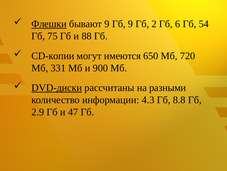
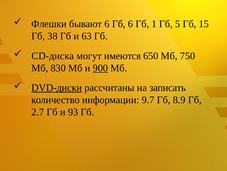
Флешки underline: present -> none (49, 24)
бывают 9: 9 -> 6 (107, 24)
Гб 9: 9 -> 6 (131, 24)
2: 2 -> 1 (154, 24)
Гб 6: 6 -> 5 (178, 24)
54: 54 -> 15 (204, 24)
75: 75 -> 38 (53, 36)
88: 88 -> 63 (87, 36)
CD-копии: CD-копии -> CD-диска (53, 56)
720: 720 -> 750 (188, 56)
331: 331 -> 830 (58, 68)
900 underline: none -> present (100, 68)
разными: разными -> записать (168, 87)
4.3: 4.3 -> 9.7 (148, 100)
8.8: 8.8 -> 8.9 (179, 100)
2.9: 2.9 -> 2.7 (38, 112)
47: 47 -> 93 (73, 112)
